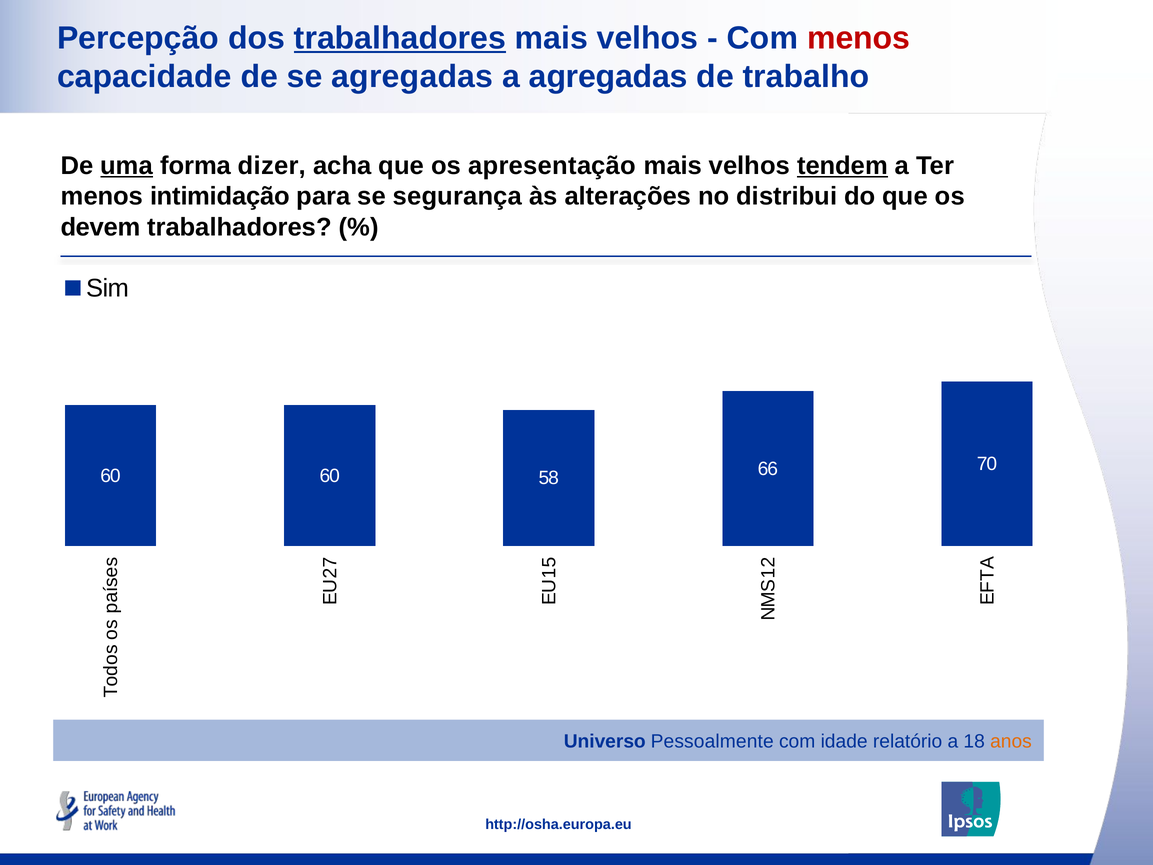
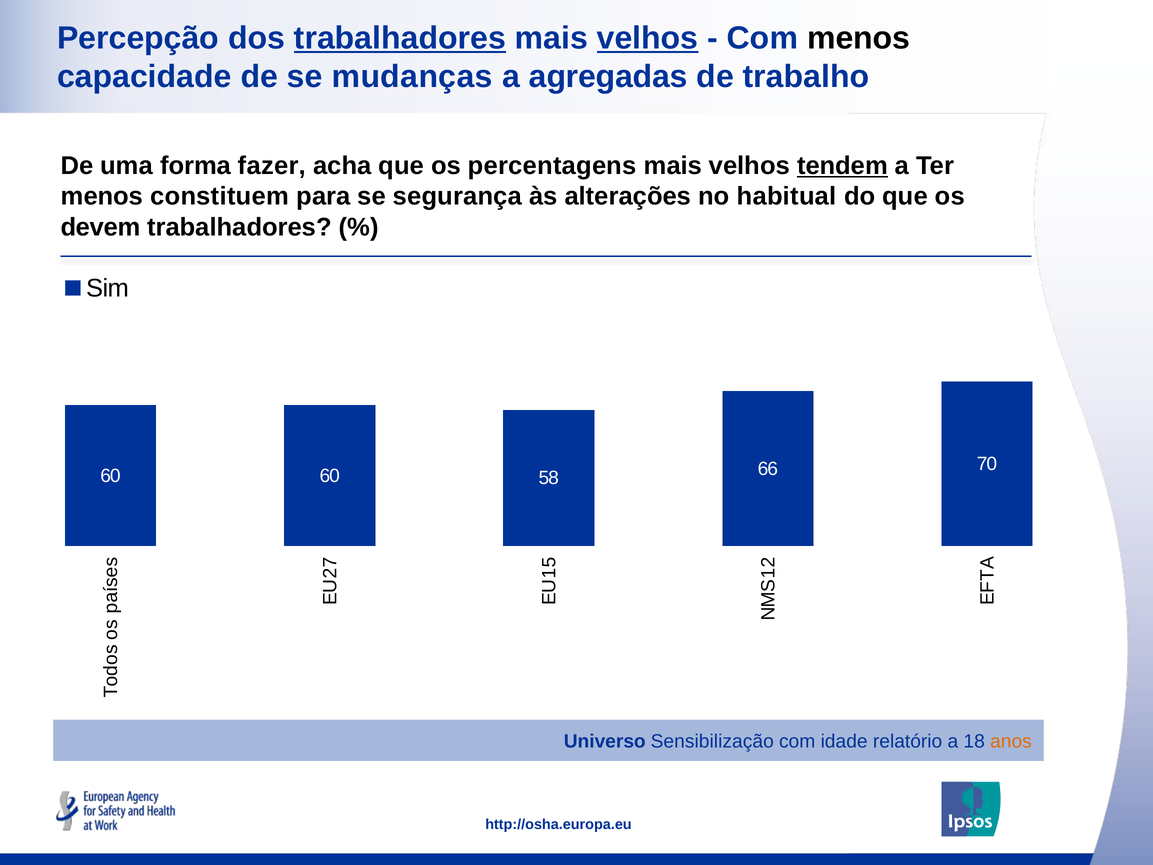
velhos underline: none -> present (648, 38)
menos colour: red -> black (859, 38)
se agregadas: agregadas -> mudanças (412, 77)
uma underline: present -> none (127, 166)
dizer: dizer -> fazer (272, 166)
apresentação: apresentação -> percentagens (552, 166)
intimidação: intimidação -> constituem (220, 196)
distribui: distribui -> habitual (787, 196)
Pessoalmente: Pessoalmente -> Sensibilização (712, 741)
